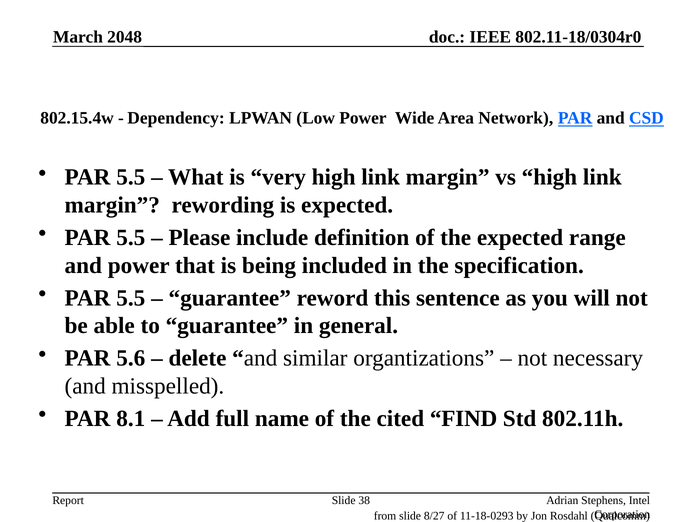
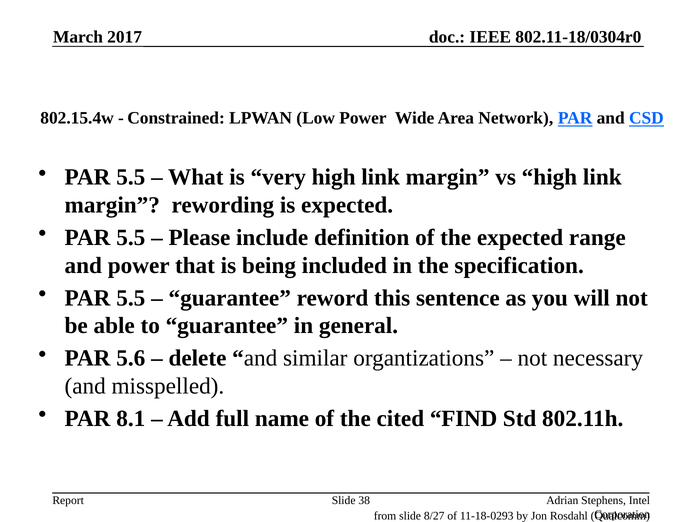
2048: 2048 -> 2017 (125, 37)
Dependency: Dependency -> Constrained (176, 118)
